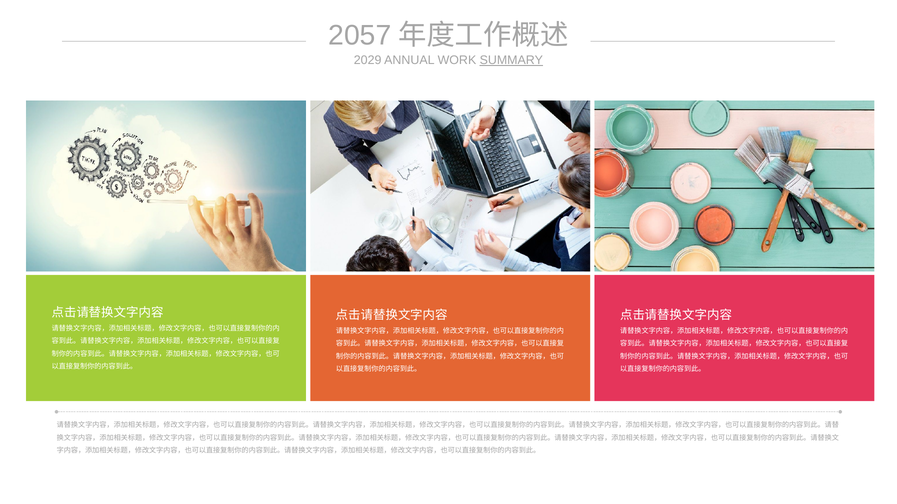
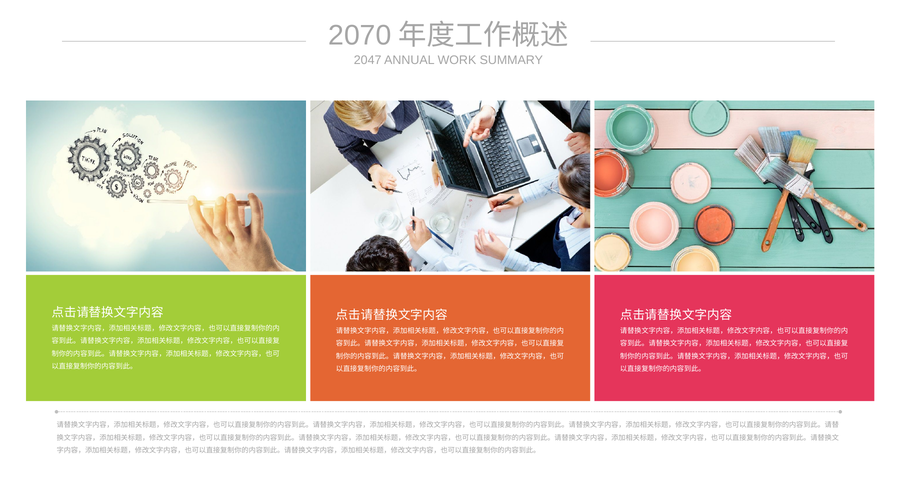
2057: 2057 -> 2070 (360, 35)
2029: 2029 -> 2047 (368, 60)
SUMMARY underline: present -> none (511, 60)
